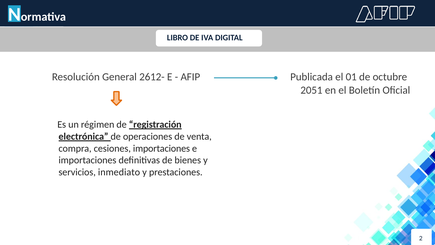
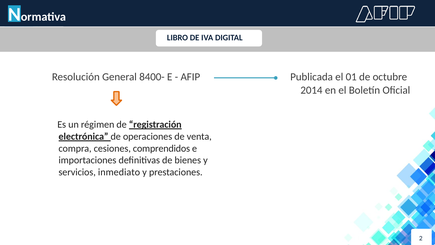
2612-: 2612- -> 8400- (152, 77)
2051: 2051 -> 2014 (311, 90)
cesiones importaciones: importaciones -> comprendidos (161, 148)
